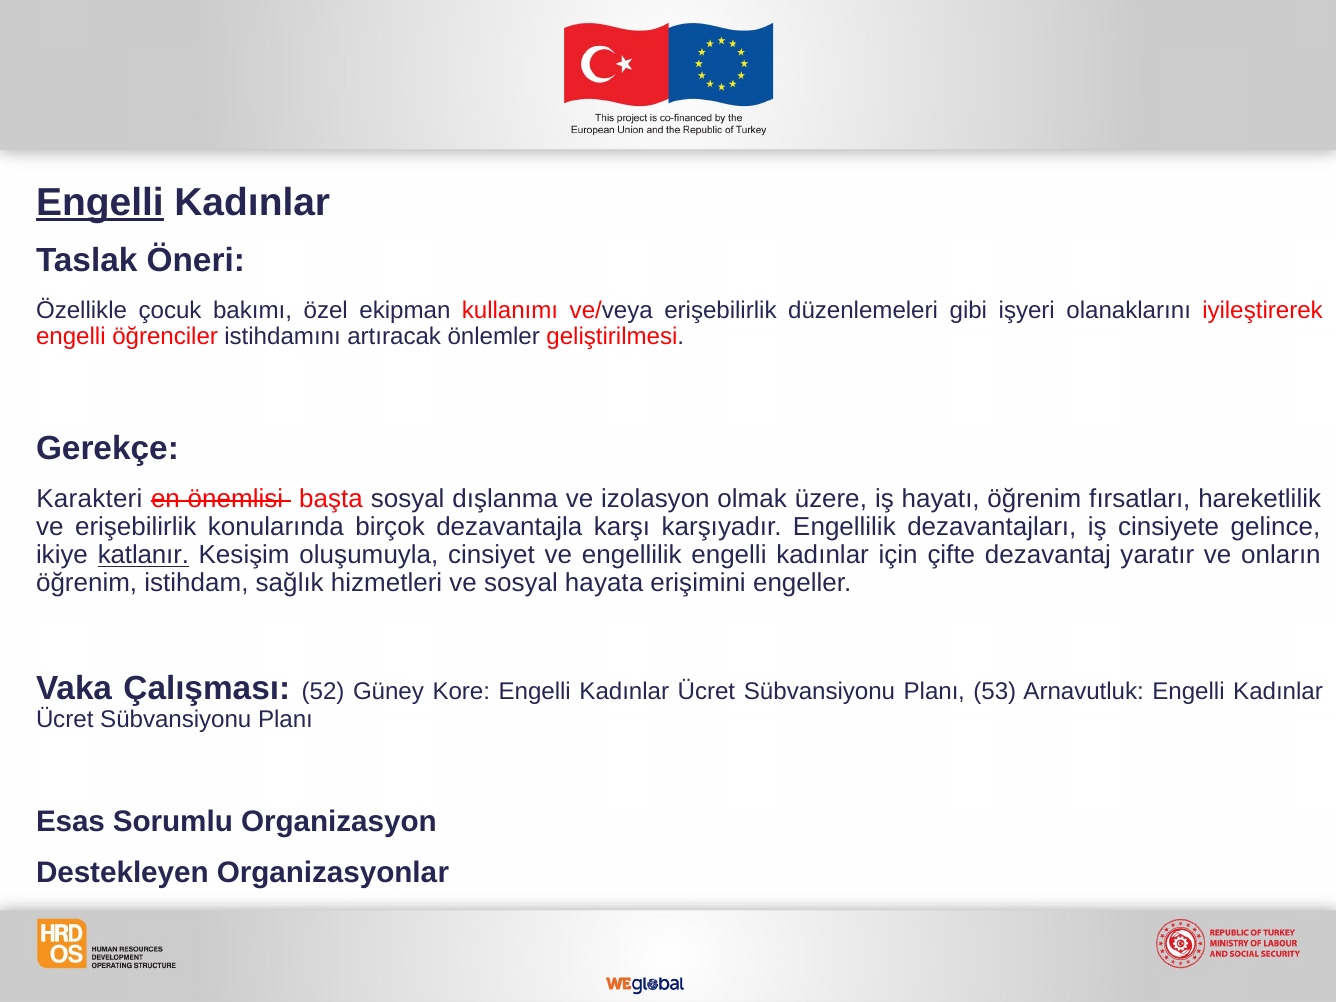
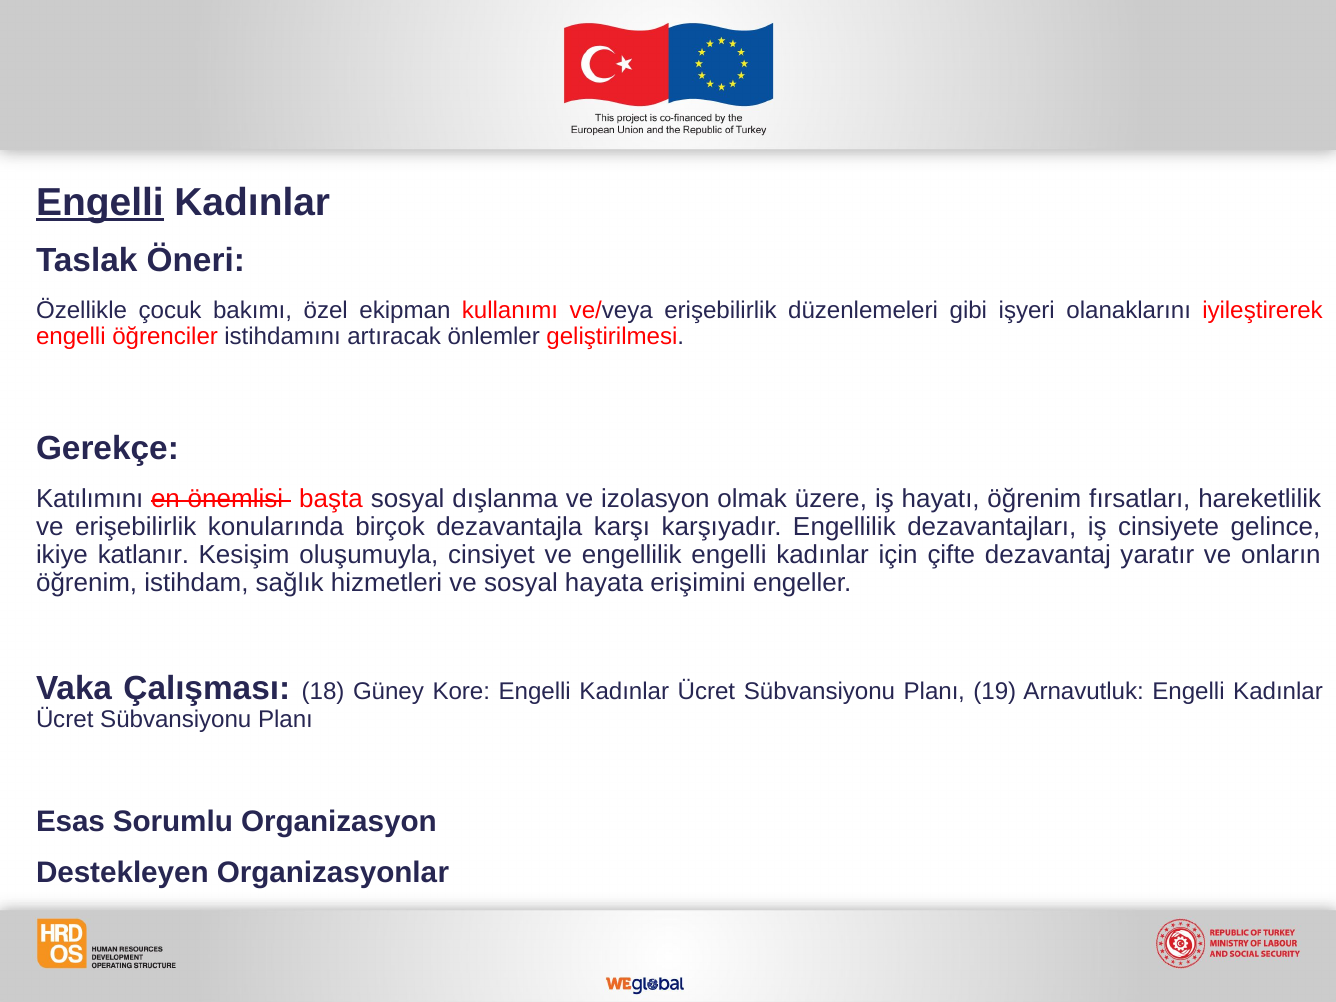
Karakteri: Karakteri -> Katılımını (90, 499)
katlanır underline: present -> none (143, 555)
52: 52 -> 18 (323, 692)
53: 53 -> 19 (995, 692)
